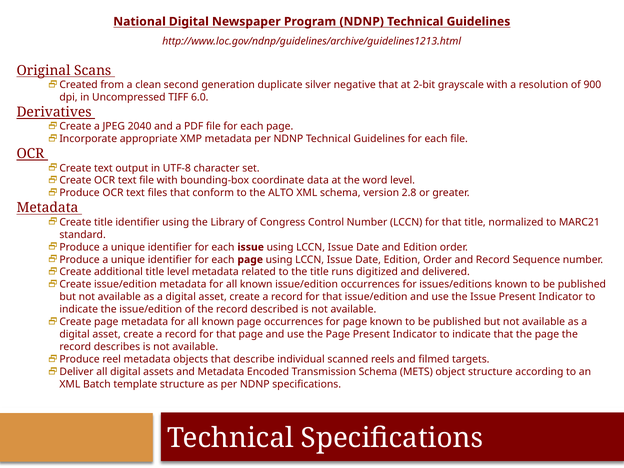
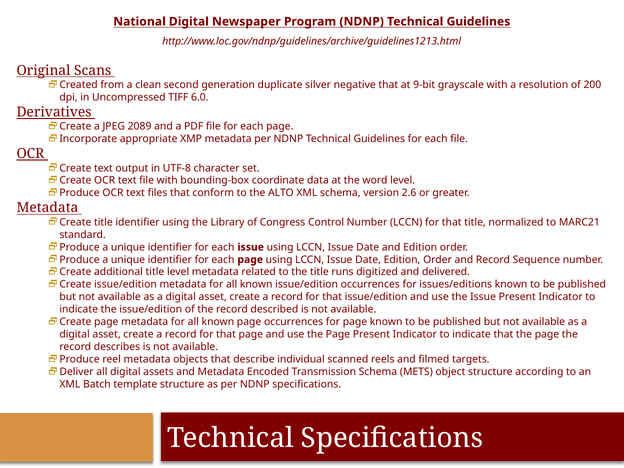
2-bit: 2-bit -> 9-bit (424, 85)
900: 900 -> 200 (592, 85)
2040: 2040 -> 2089 (140, 126)
2.8: 2.8 -> 2.6 (409, 193)
